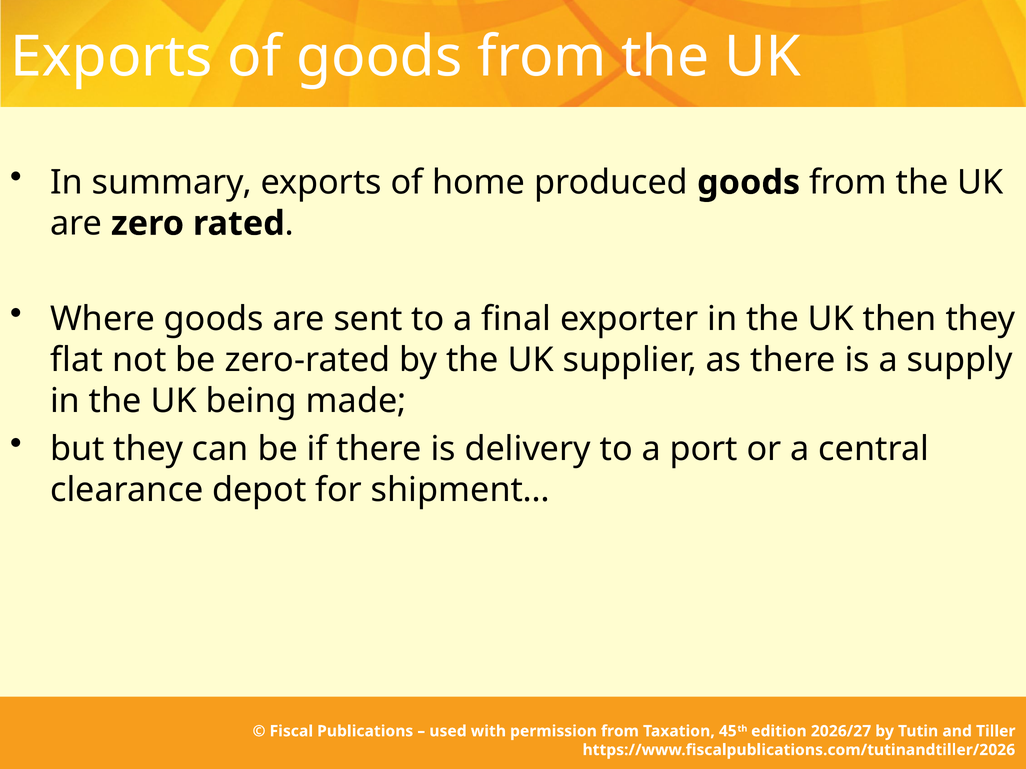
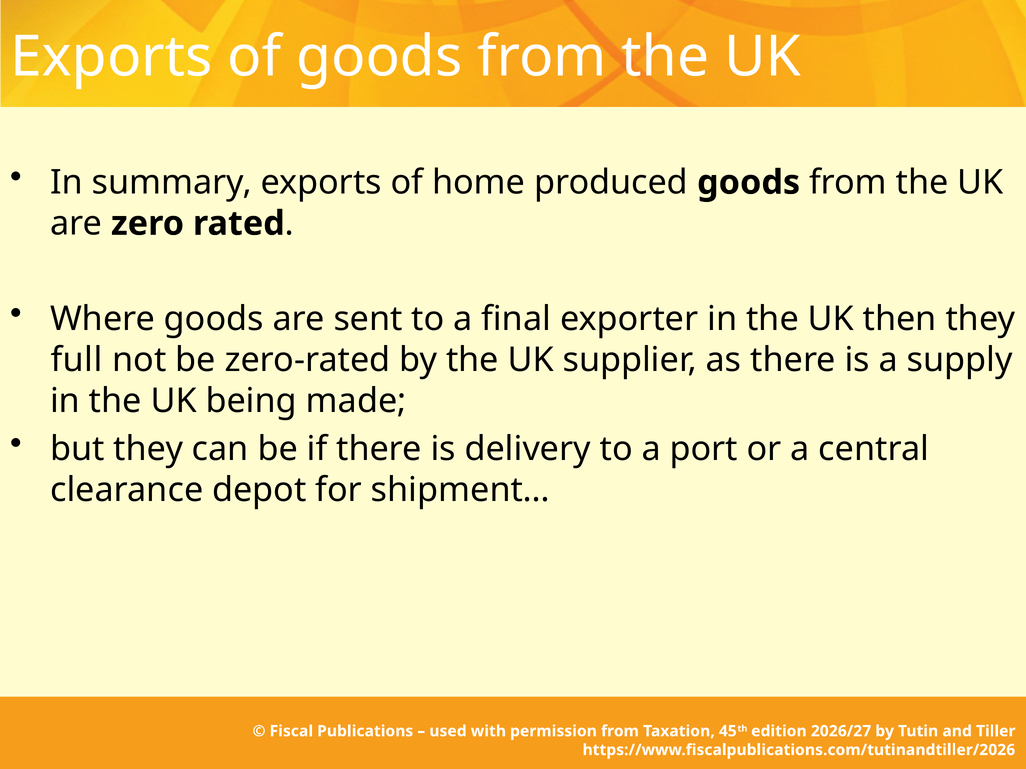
flat: flat -> full (77, 360)
